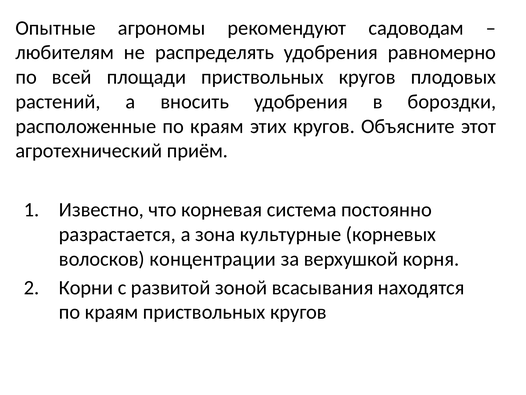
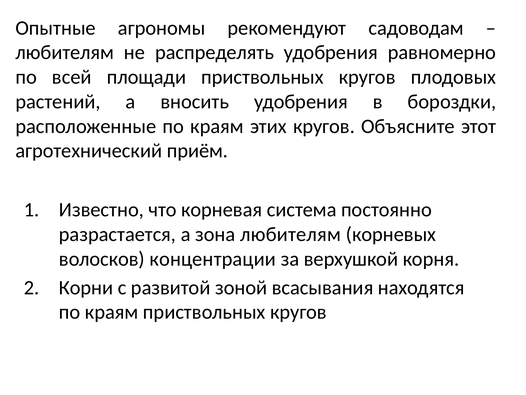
зона культурные: культурные -> любителям (290, 234)
